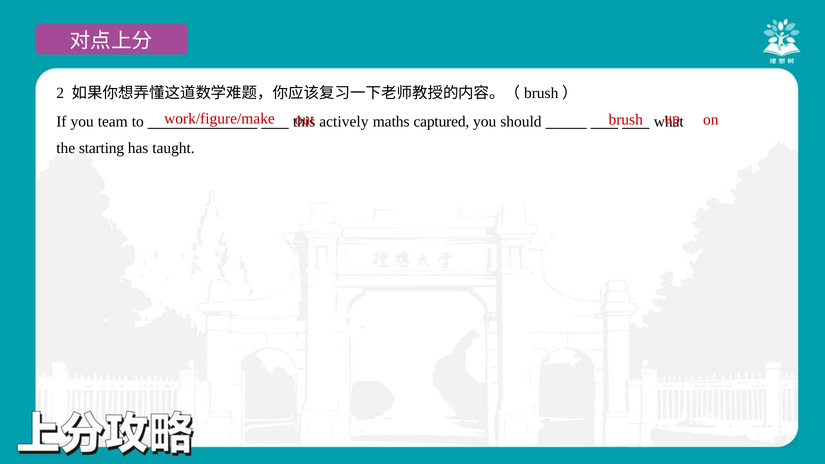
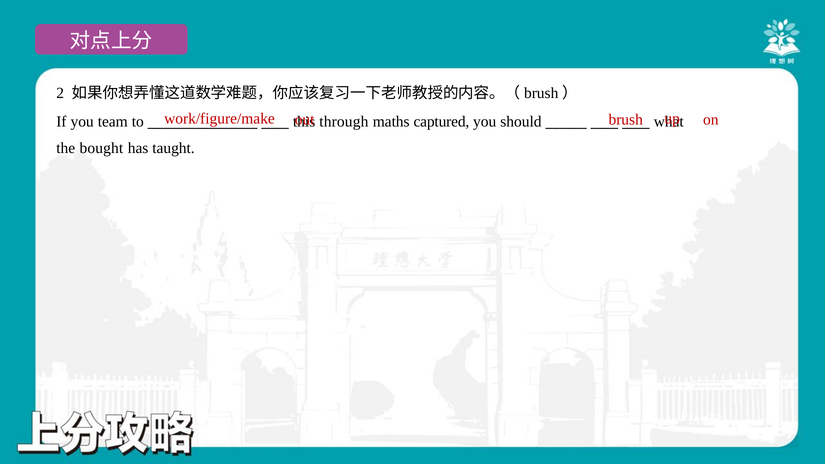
actively: actively -> through (344, 122)
starting: starting -> bought (101, 148)
